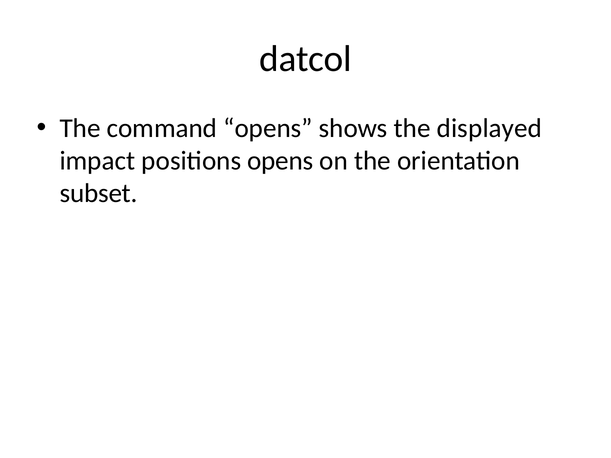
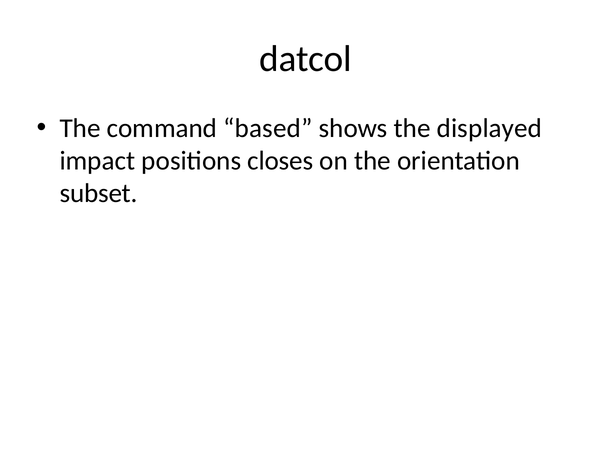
command opens: opens -> based (268, 128)
positions opens: opens -> closes (280, 161)
